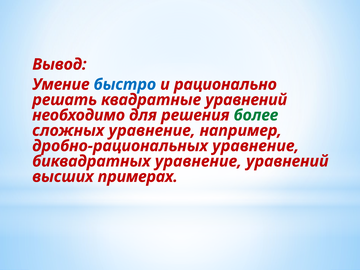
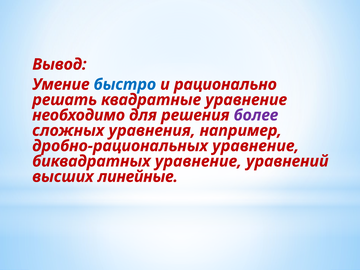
квадратные уравнений: уравнений -> уравнение (246, 100)
более colour: green -> purple (256, 115)
сложных уравнение: уравнение -> уравнения (152, 131)
примерах: примерах -> линейные (138, 177)
